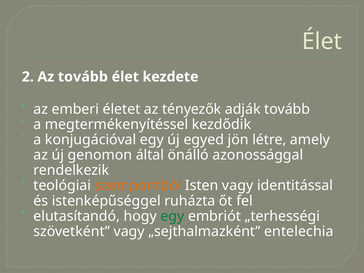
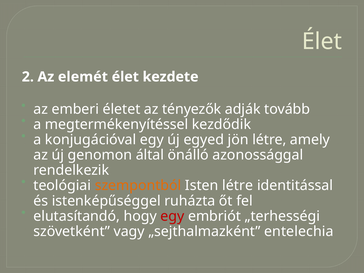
Az tovább: tovább -> elemét (83, 77)
Isten vagy: vagy -> létre (238, 186)
egy colour: green -> red (172, 216)
